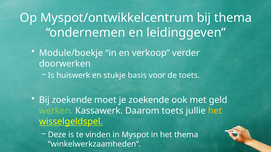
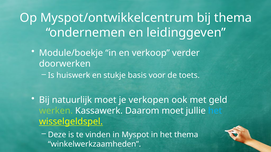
Bij zoekende: zoekende -> natuurlijk (72, 100)
je zoekende: zoekende -> verkopen (149, 100)
Daarom toets: toets -> moet (173, 111)
het colour: yellow -> light blue (215, 111)
